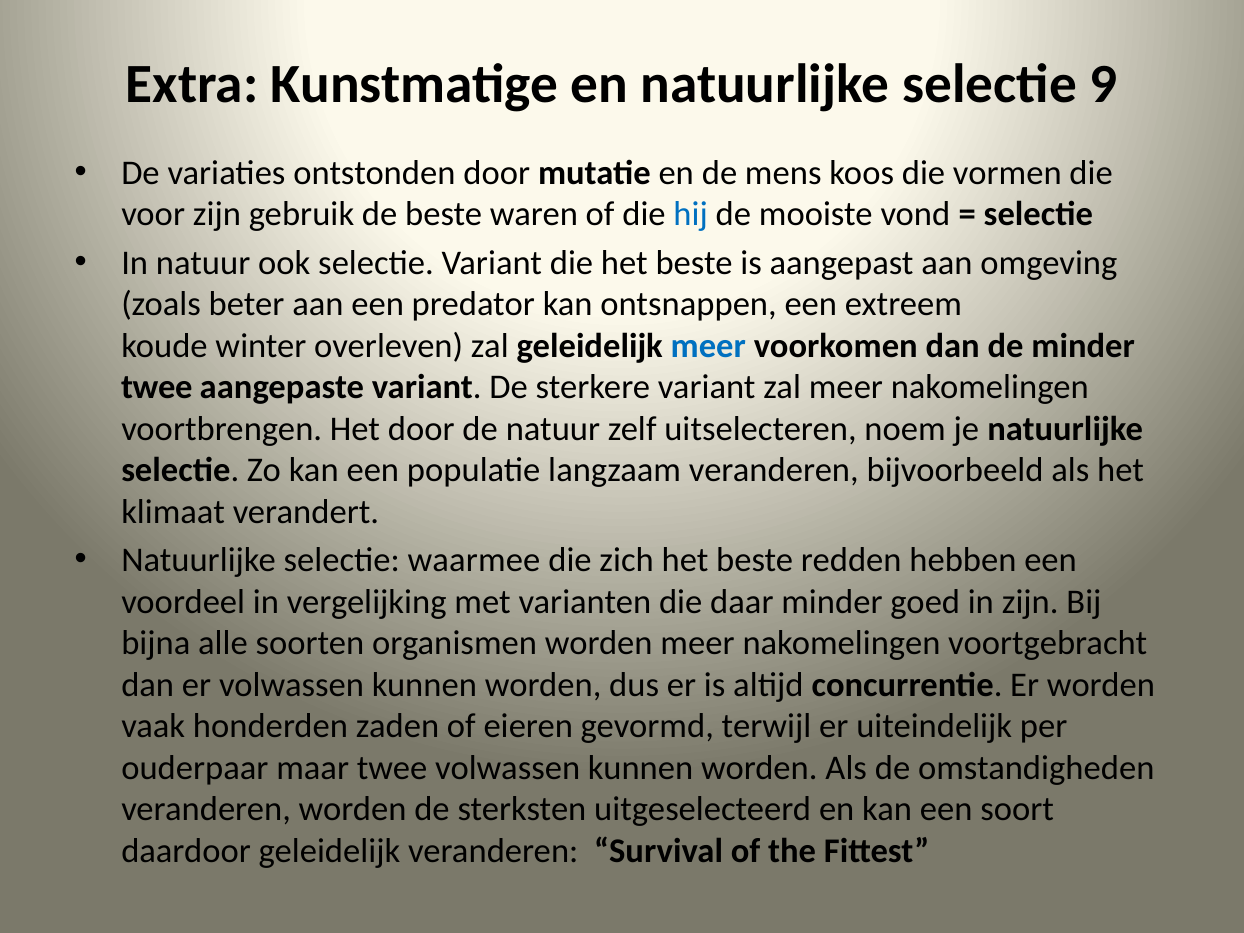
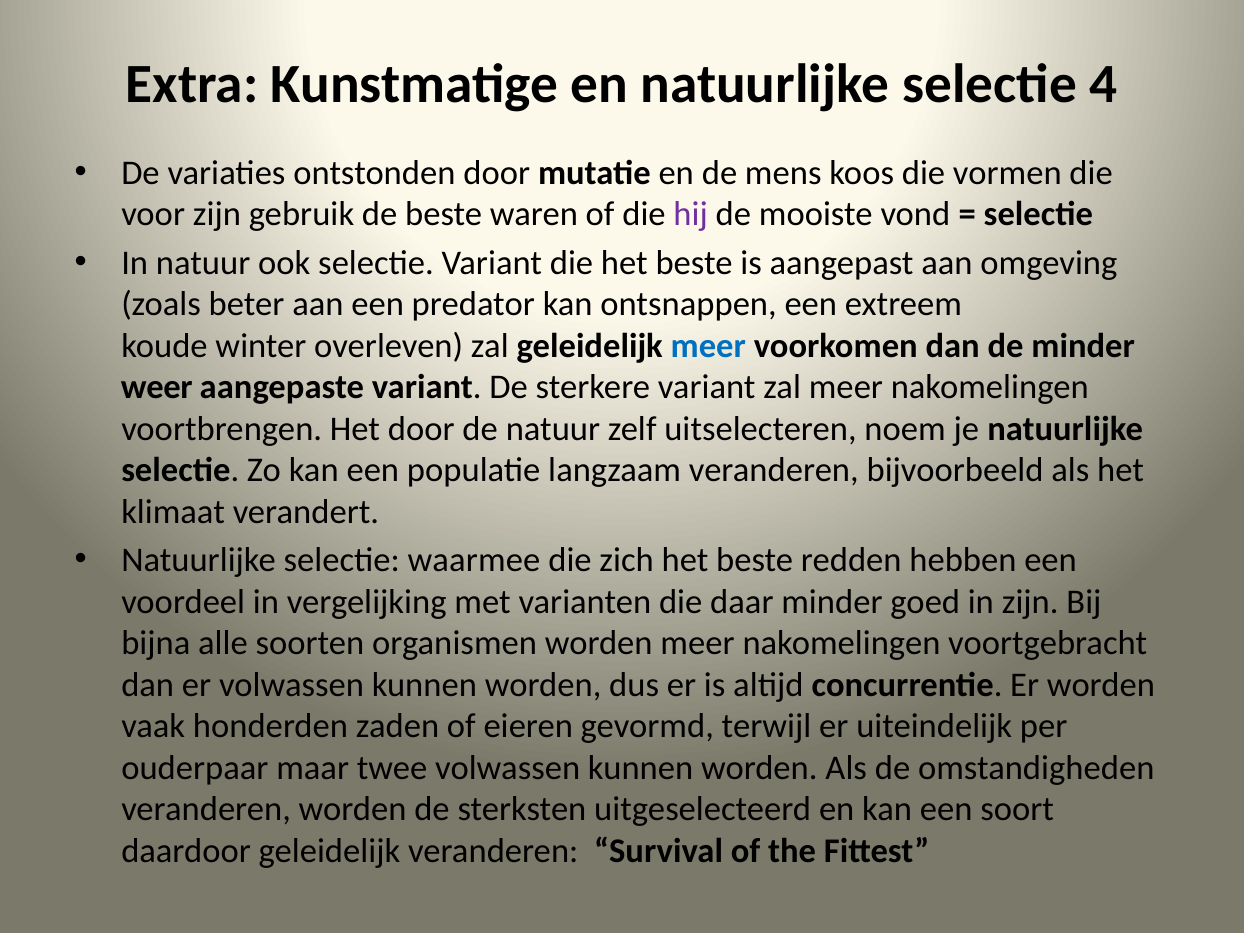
9: 9 -> 4 (1103, 84)
hij colour: blue -> purple (691, 214)
twee: twee -> weer (157, 387)
